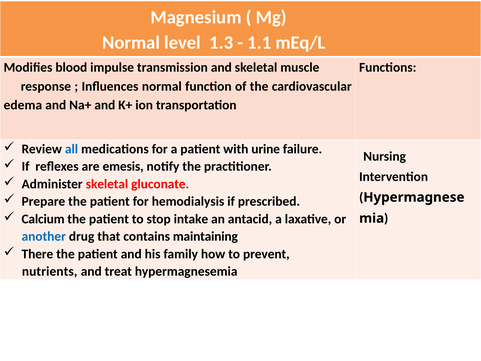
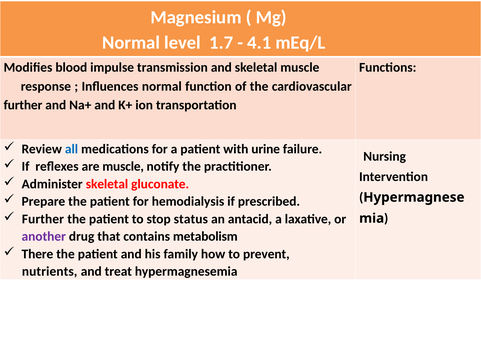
1.3: 1.3 -> 1.7 (221, 43)
1.1: 1.1 -> 4.1 (259, 43)
edema: edema -> further (23, 105)
are emesis: emesis -> muscle (123, 166)
Calcium: Calcium -> Further (43, 219)
intake: intake -> status (191, 219)
another colour: blue -> purple (44, 236)
maintaining: maintaining -> metabolism (205, 236)
